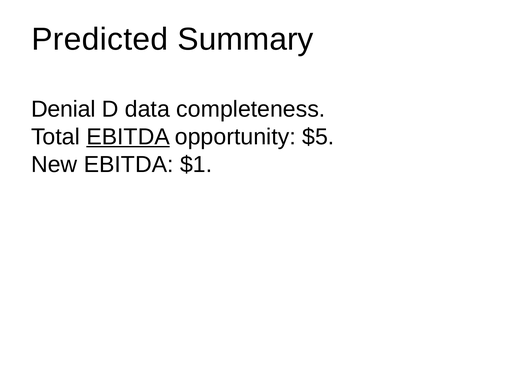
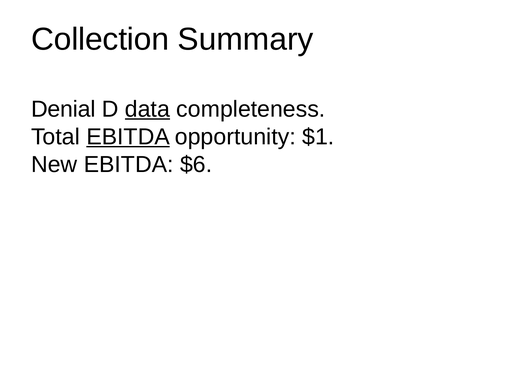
Predicted: Predicted -> Collection (100, 39)
data underline: none -> present (147, 109)
$5: $5 -> $1 (318, 137)
$1: $1 -> $6 (196, 165)
